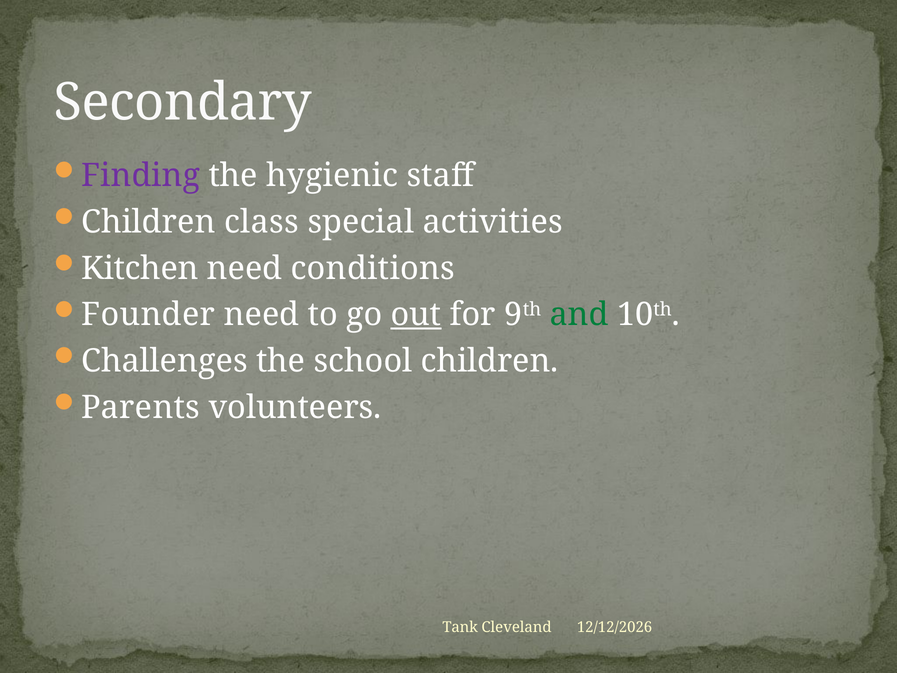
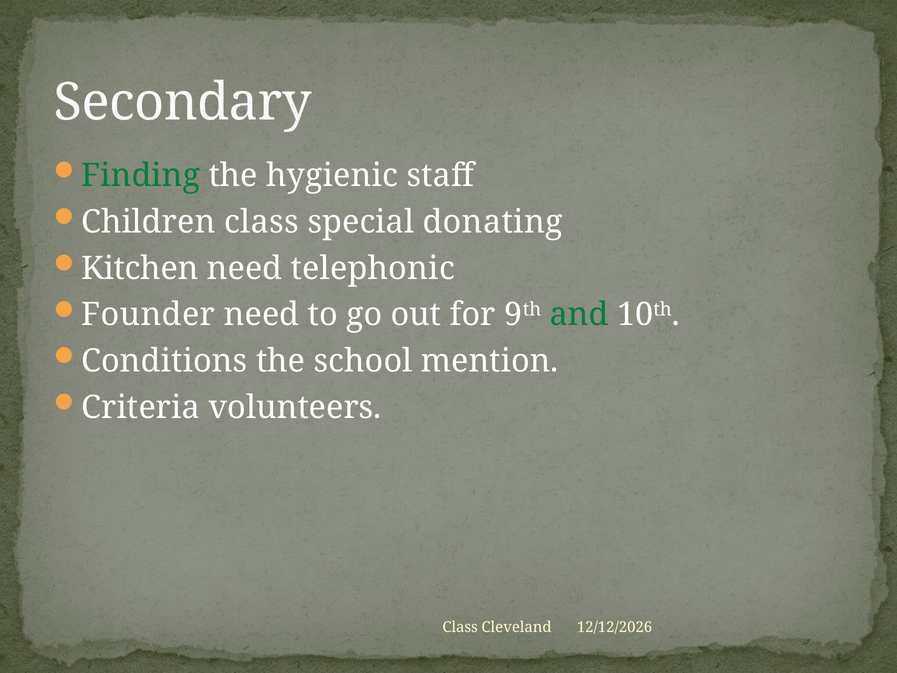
Finding colour: purple -> green (141, 176)
activities: activities -> donating (493, 222)
conditions: conditions -> telephonic (373, 268)
out underline: present -> none (416, 315)
Challenges: Challenges -> Conditions (164, 361)
school children: children -> mention (490, 361)
Parents: Parents -> Criteria (141, 407)
Tank: Tank -> Class (460, 627)
